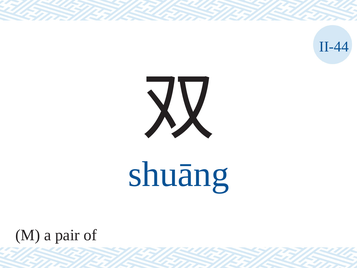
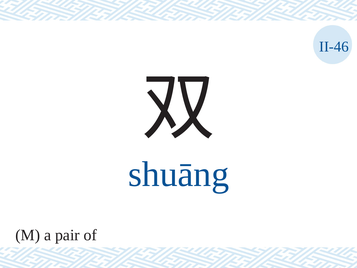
II-44: II-44 -> II-46 (334, 47)
